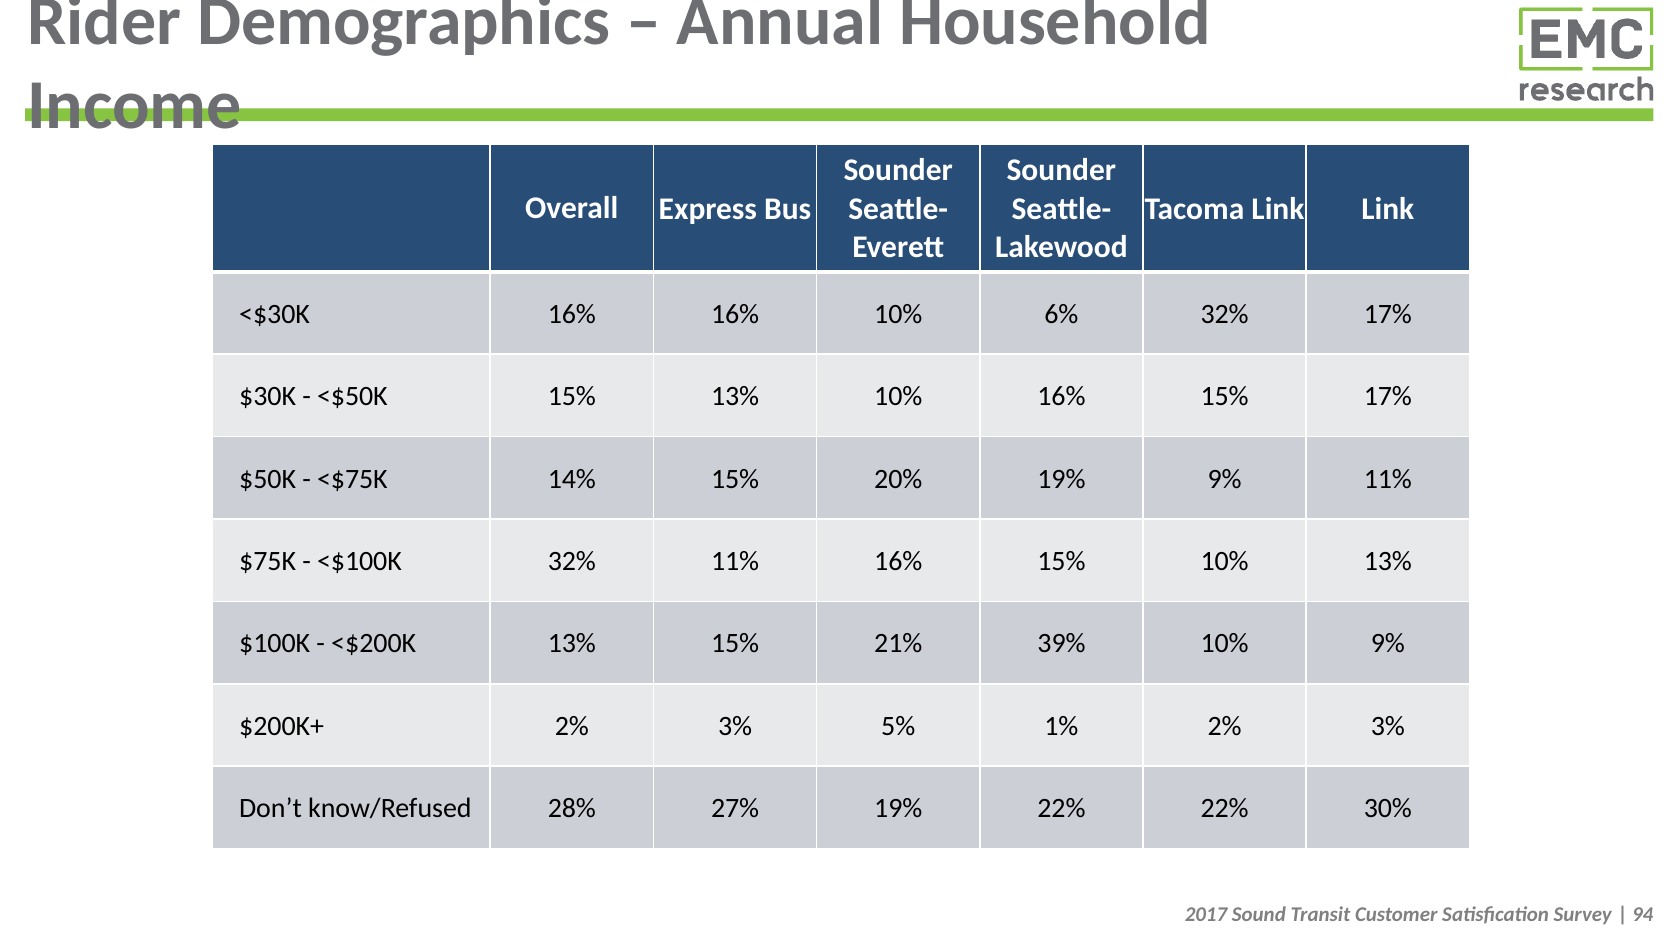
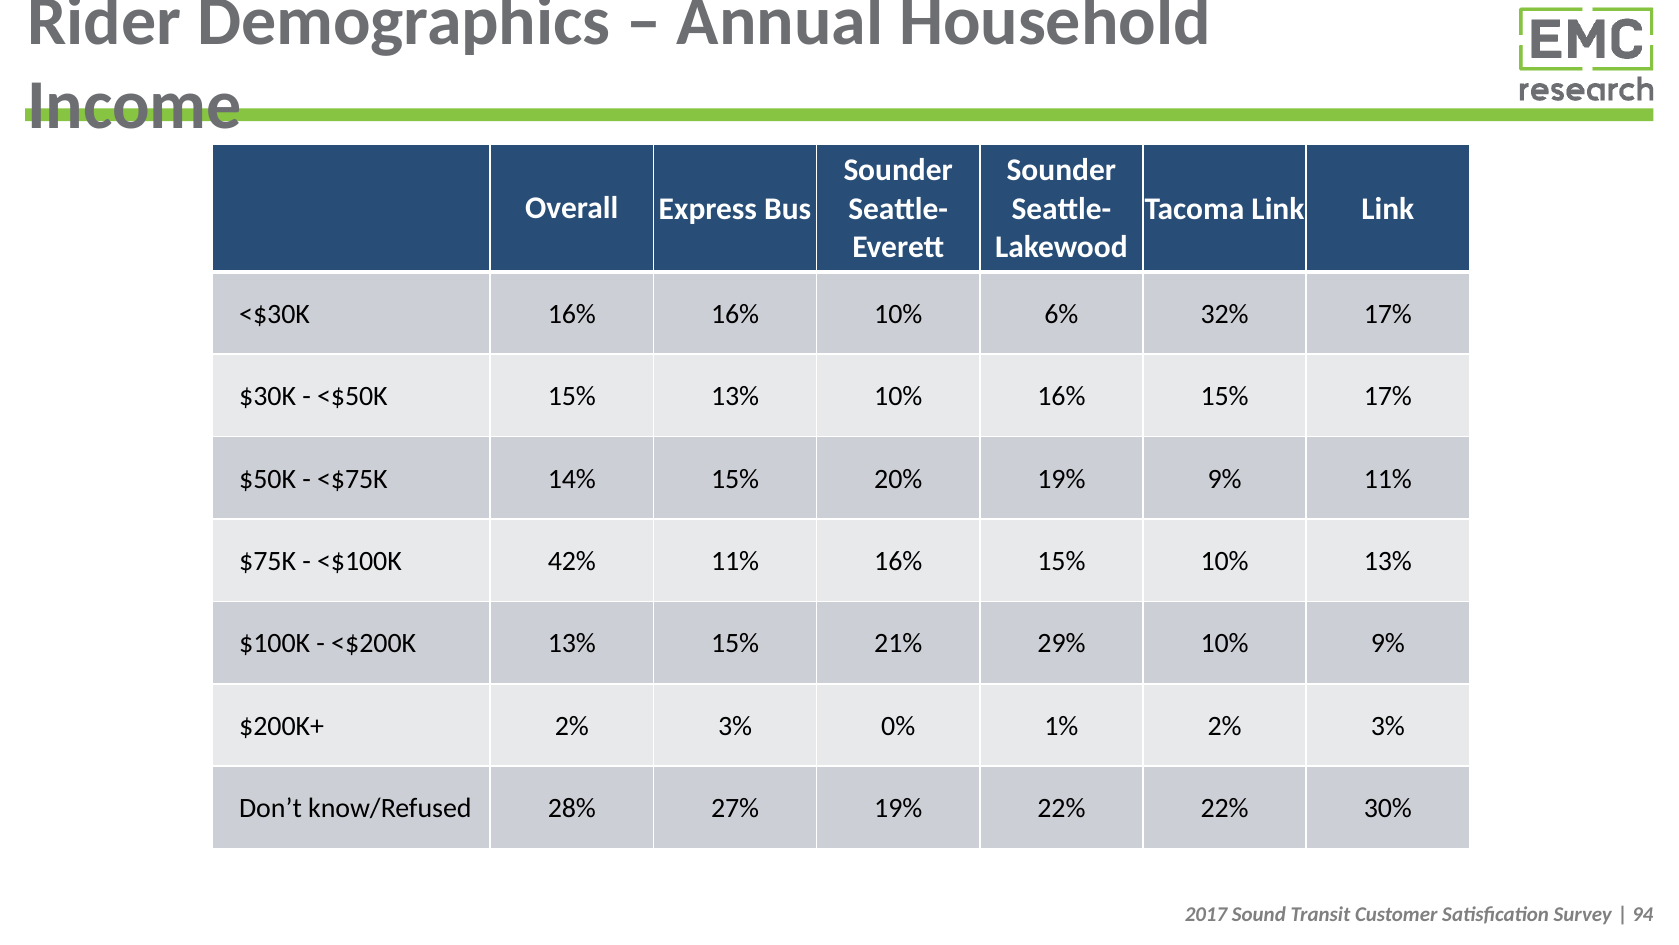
<$100K 32%: 32% -> 42% (572, 561)
39%: 39% -> 29% (1061, 643)
5%: 5% -> 0% (898, 726)
